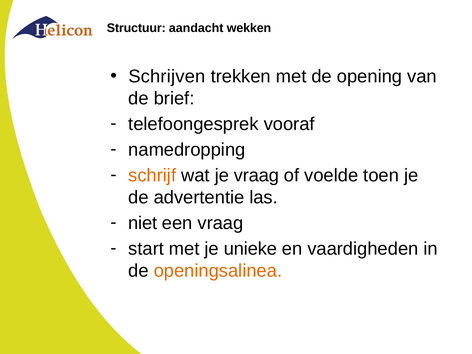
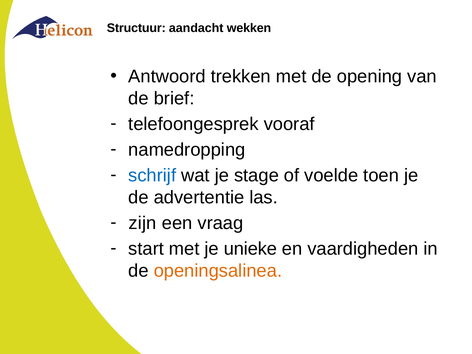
Schrijven: Schrijven -> Antwoord (167, 76)
schrijf colour: orange -> blue (152, 175)
je vraag: vraag -> stage (256, 175)
niet: niet -> zijn (142, 223)
